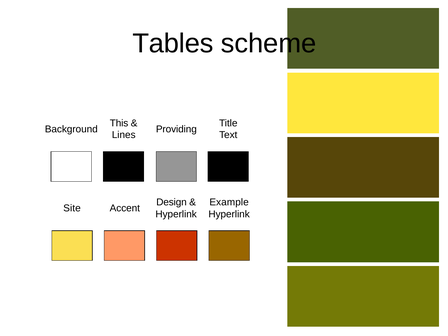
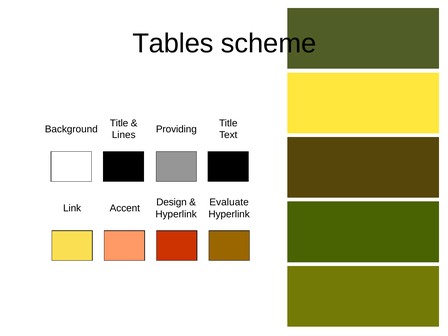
This: This -> Title (119, 123)
Example: Example -> Evaluate (229, 202)
Site: Site -> Link (72, 208)
